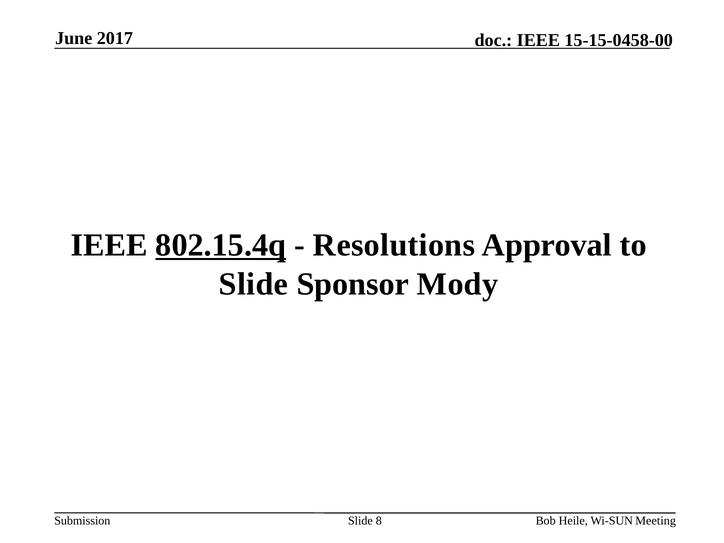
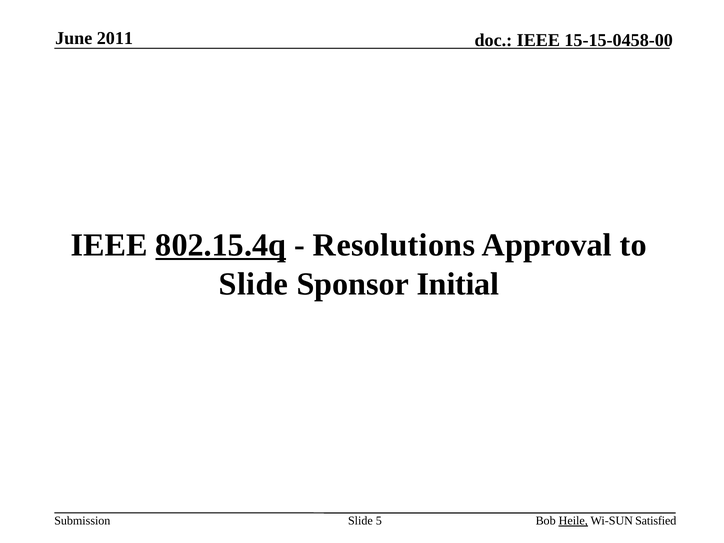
2017: 2017 -> 2011 (115, 38)
Mody: Mody -> Initial (458, 284)
8: 8 -> 5 (379, 521)
Heile underline: none -> present (573, 521)
Meeting: Meeting -> Satisfied (656, 521)
